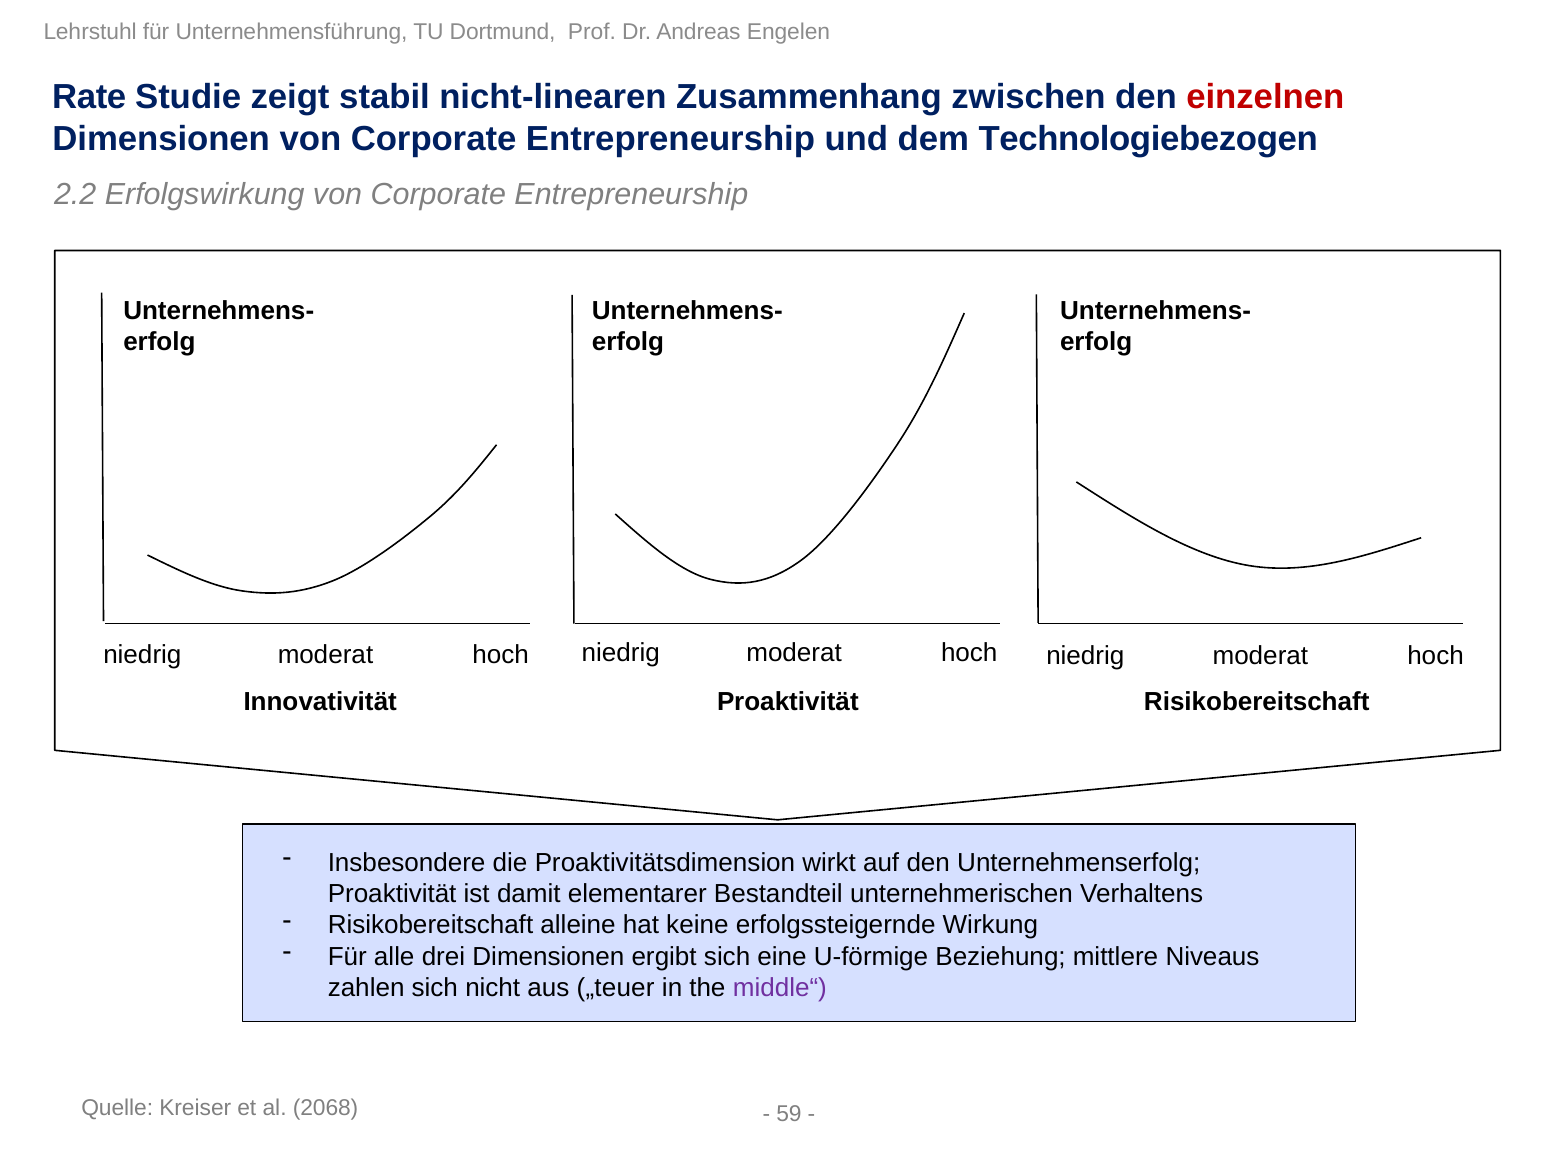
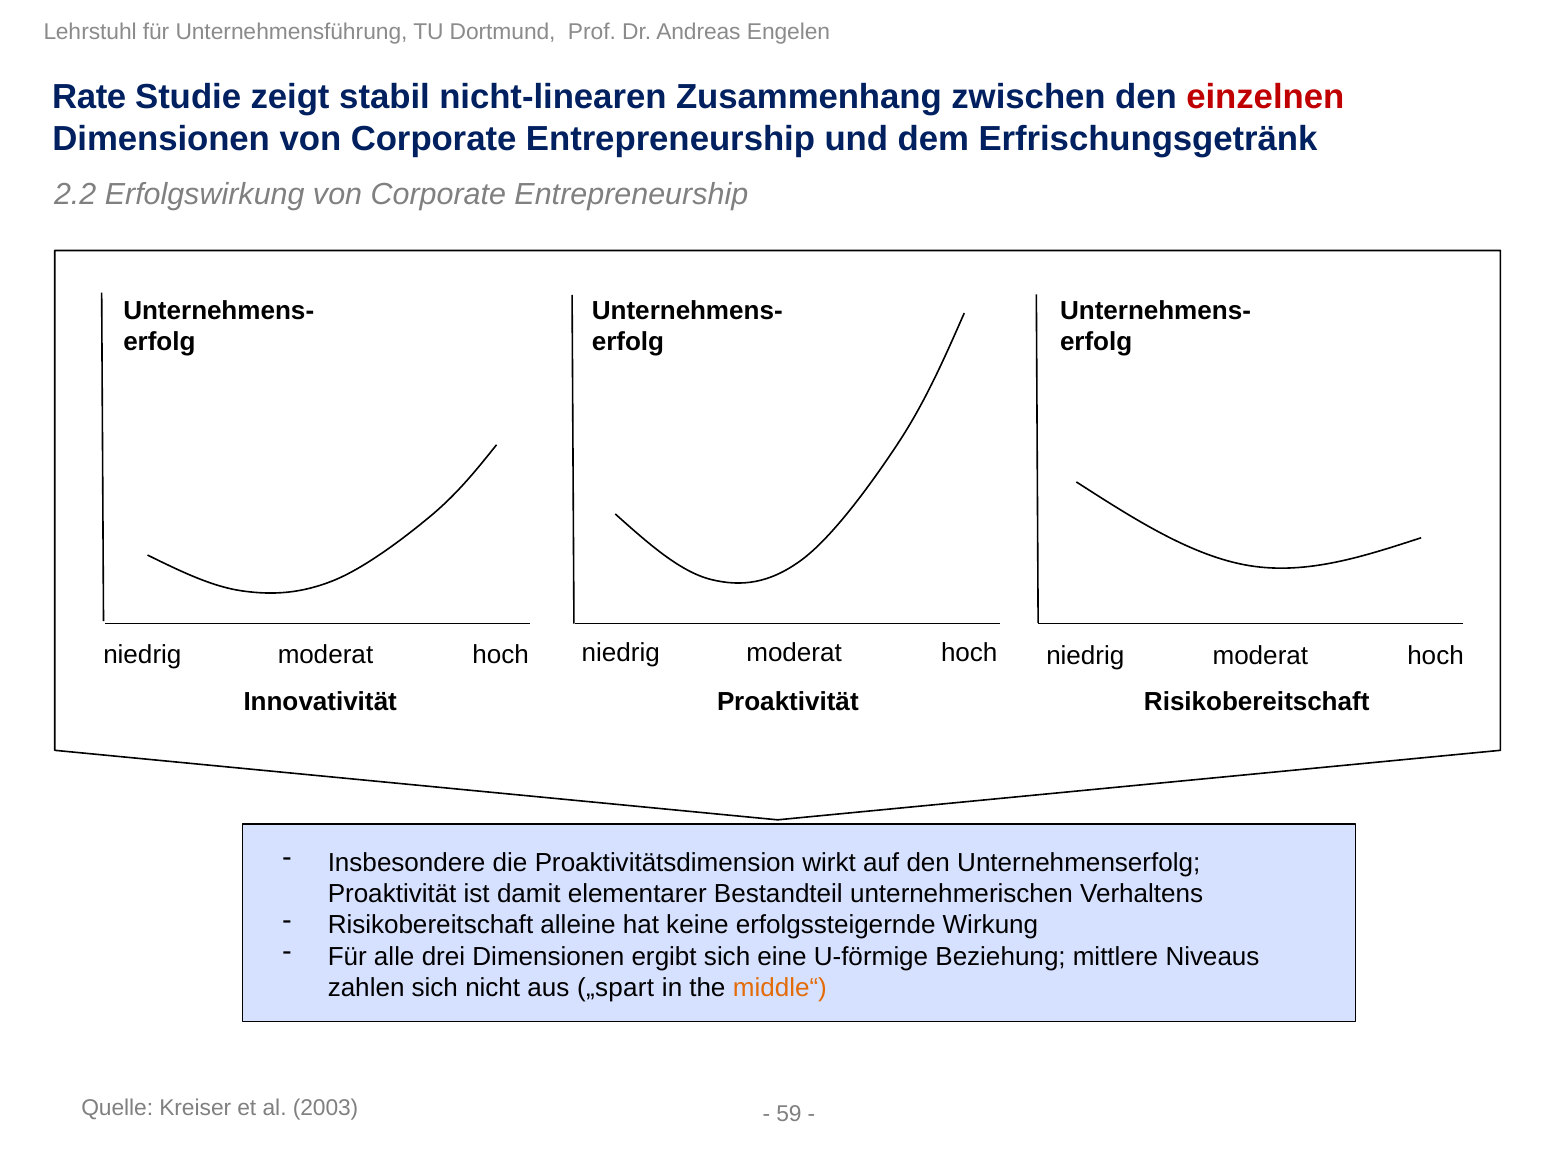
Technologiebezogen: Technologiebezogen -> Erfrischungsgetränk (1148, 139)
„teuer: „teuer -> „spart (616, 988)
middle“ colour: purple -> orange (780, 988)
2068: 2068 -> 2003 (326, 1108)
